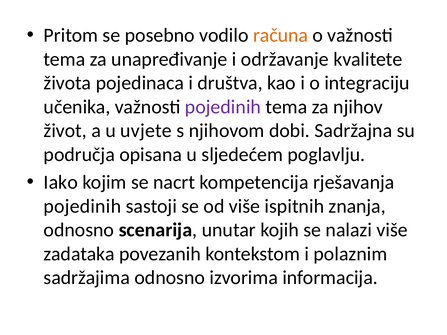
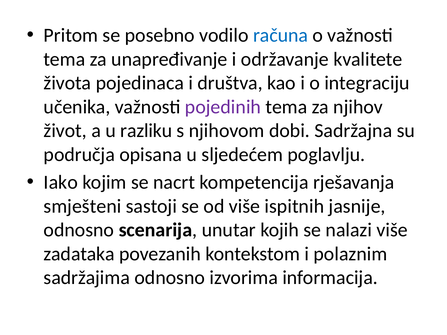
računa colour: orange -> blue (281, 35)
uvjete: uvjete -> razliku (146, 131)
pojedinih: pojedinih -> smješteni (82, 206)
znanja: znanja -> jasnije (357, 206)
